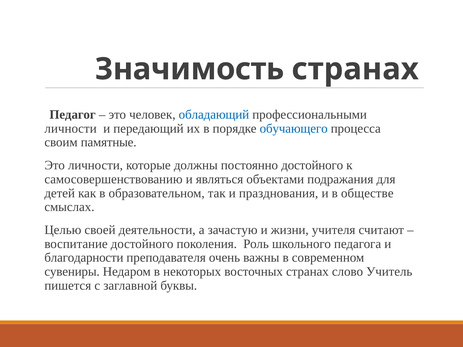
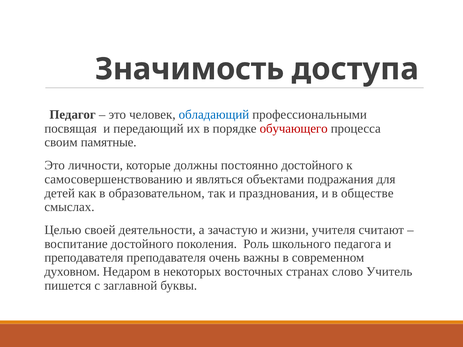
Значимость странах: странах -> доступа (355, 69)
личности: личности -> посвящая (71, 129)
обучающего colour: blue -> red (294, 129)
благодарности: благодарности -> преподавателя (84, 258)
сувениры: сувениры -> духовном (72, 272)
